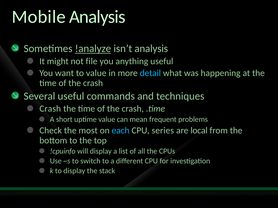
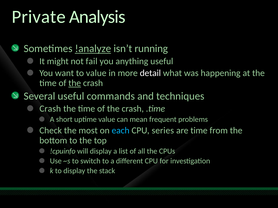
Mobile: Mobile -> Private (39, 17)
isn’t analysis: analysis -> running (151, 49)
file: file -> fail (92, 61)
detail colour: light blue -> white (150, 73)
the underline: none -> present (75, 83)
are local: local -> time (199, 131)
